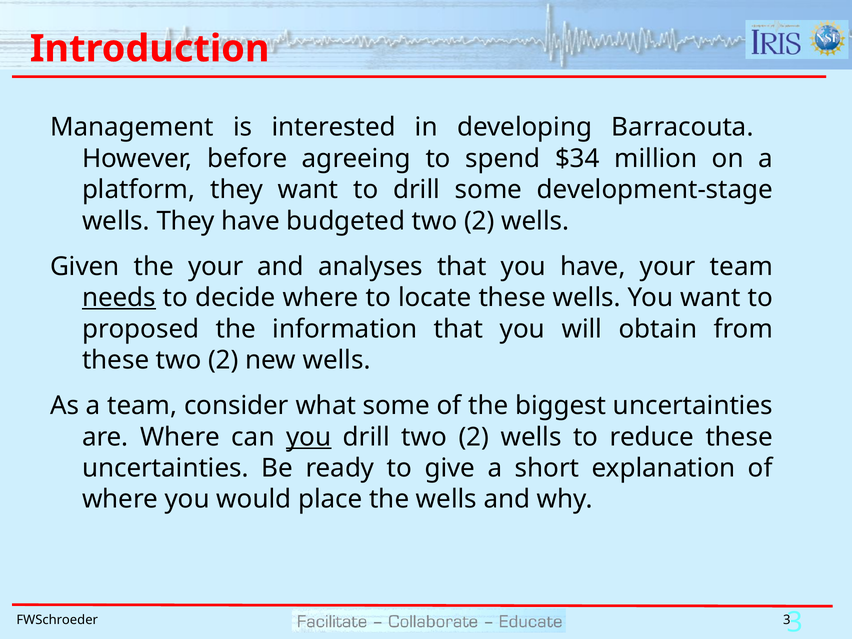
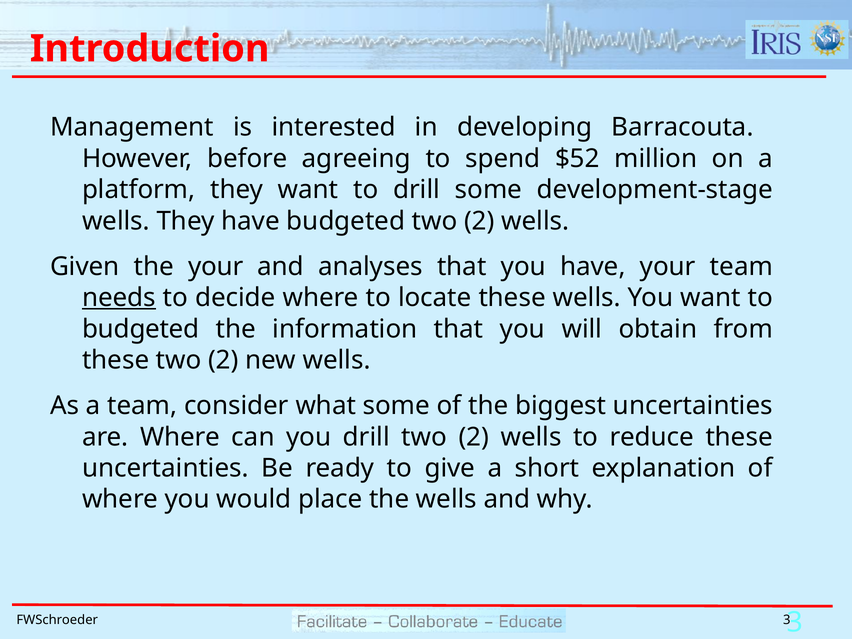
$34: $34 -> $52 (577, 158)
proposed: proposed -> budgeted (141, 329)
you underline: present -> none (309, 437)
